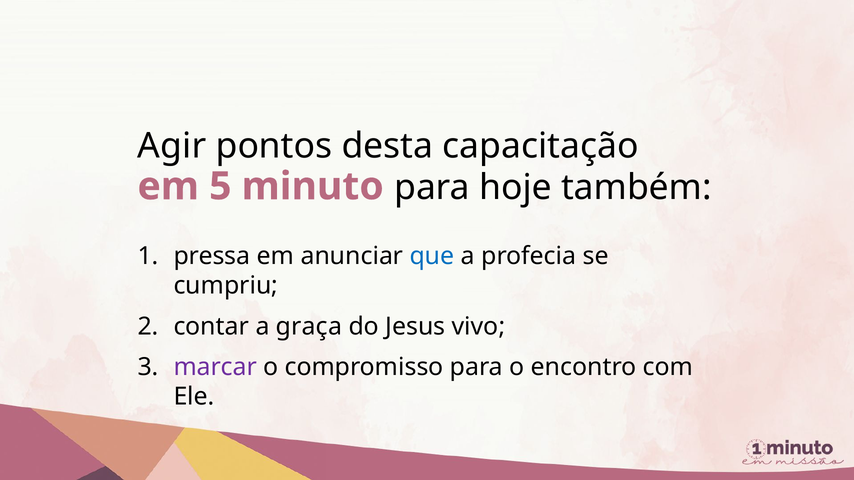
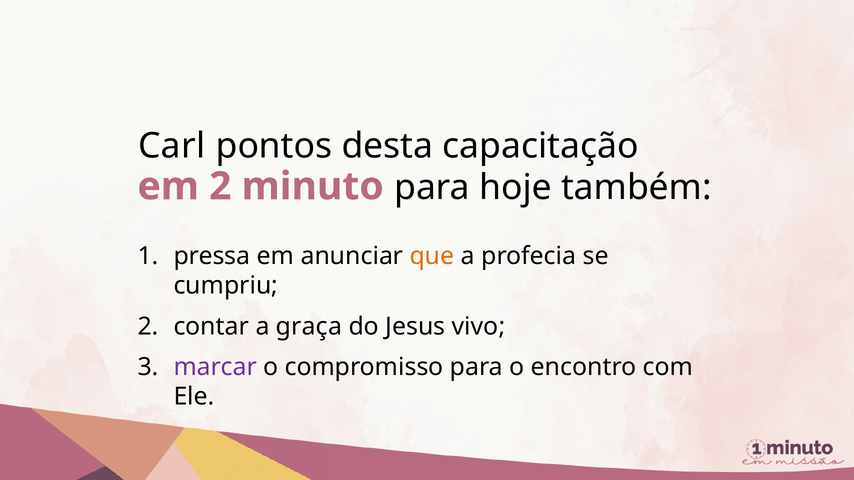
Agir: Agir -> Carl (172, 146)
em 5: 5 -> 2 (220, 187)
que colour: blue -> orange (432, 256)
